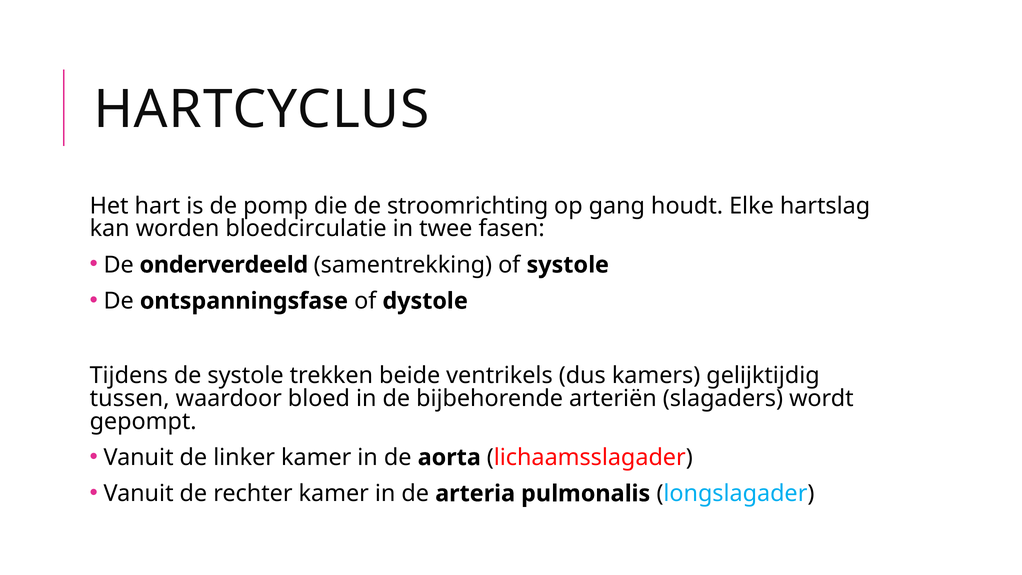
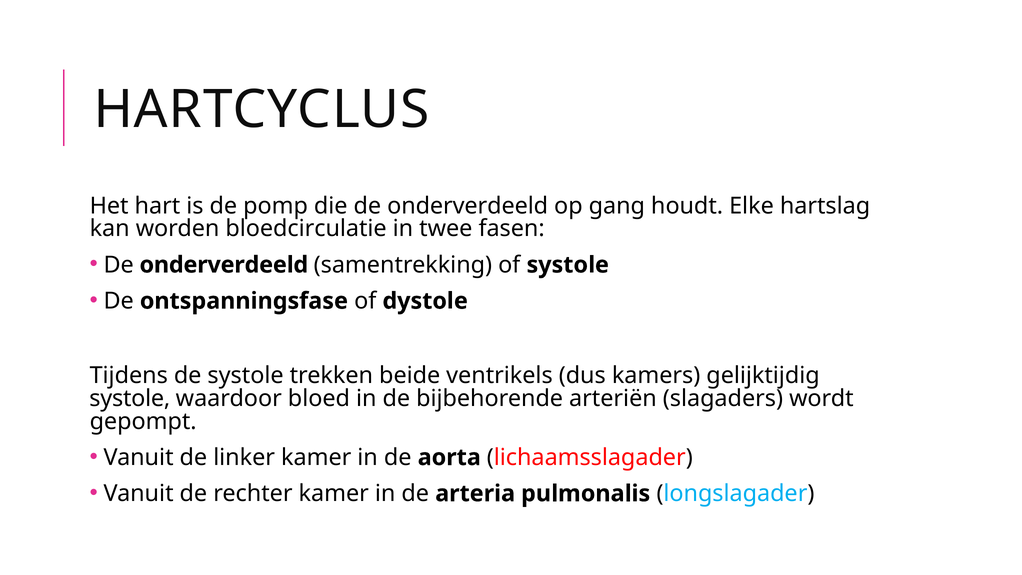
die de stroomrichting: stroomrichting -> onderverdeeld (468, 206)
tussen: tussen -> systole (130, 398)
